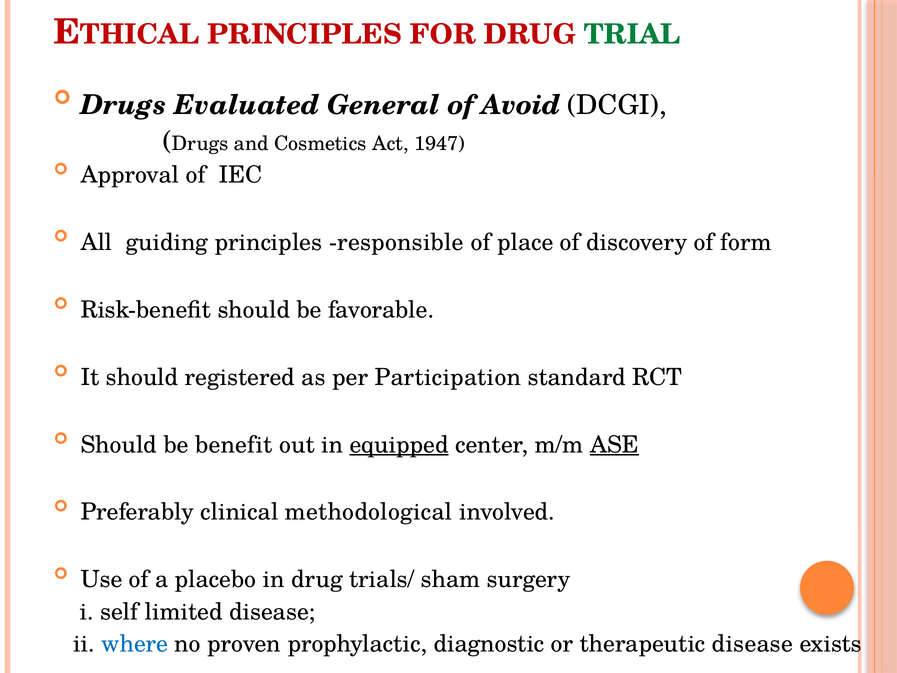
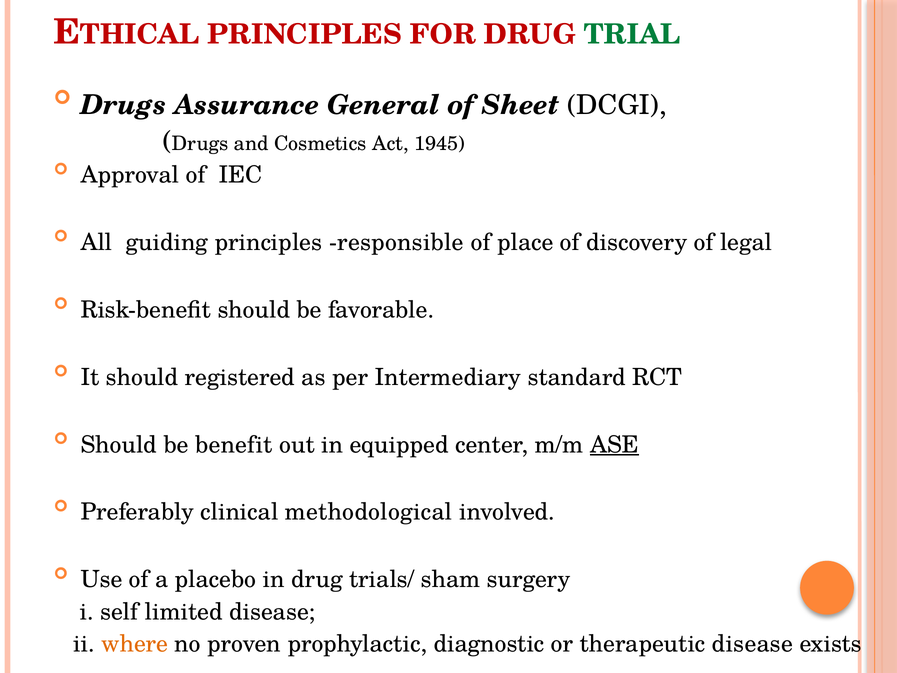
Evaluated: Evaluated -> Assurance (247, 105)
Avoid: Avoid -> Sheet (521, 105)
1947: 1947 -> 1945 (440, 144)
form: form -> legal (746, 242)
Participation: Participation -> Intermediary (448, 377)
equipped underline: present -> none (399, 445)
where colour: blue -> orange (135, 644)
